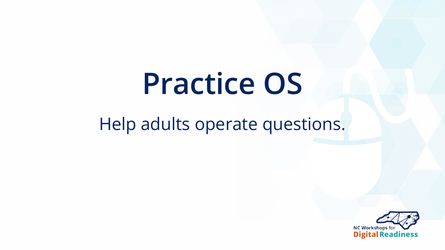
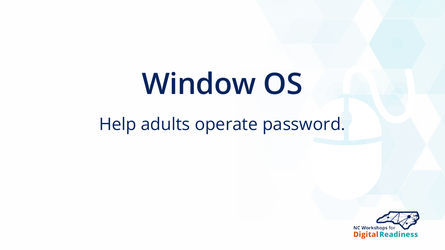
Practice: Practice -> Window (199, 85)
questions: questions -> password (304, 125)
